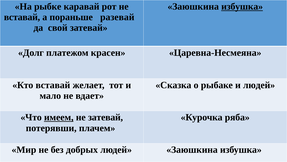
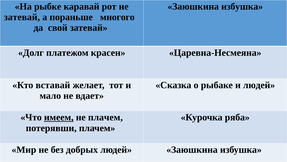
избушка underline: present -> none (242, 6)
вставай: вставай -> затевай (22, 17)
разевай: разевай -> многого (117, 17)
не затевай: затевай -> плачем (105, 117)
